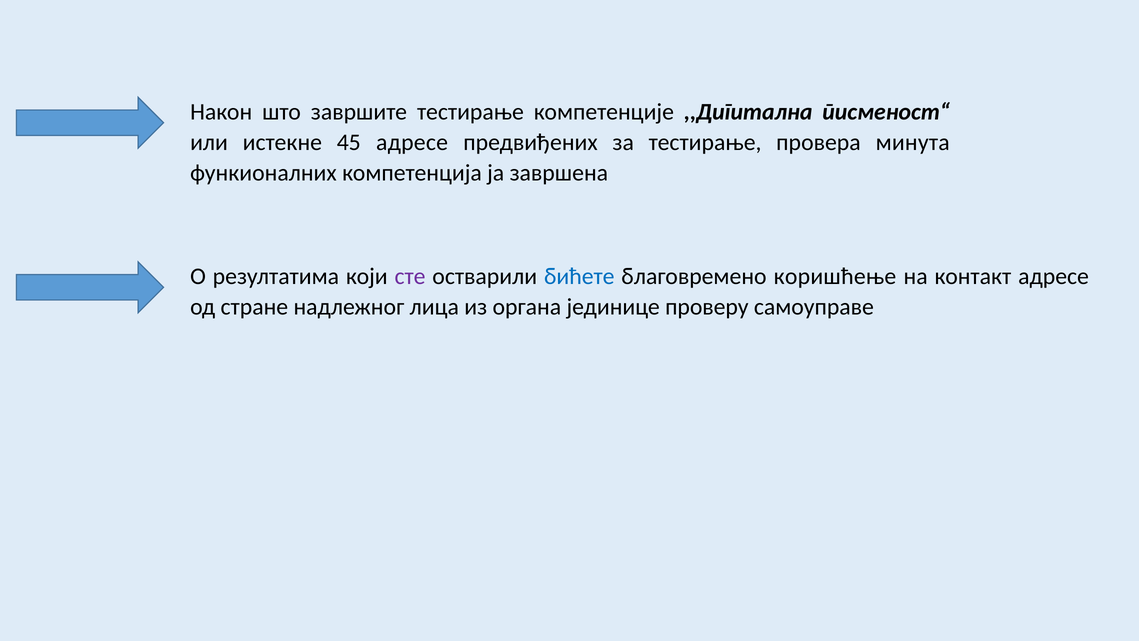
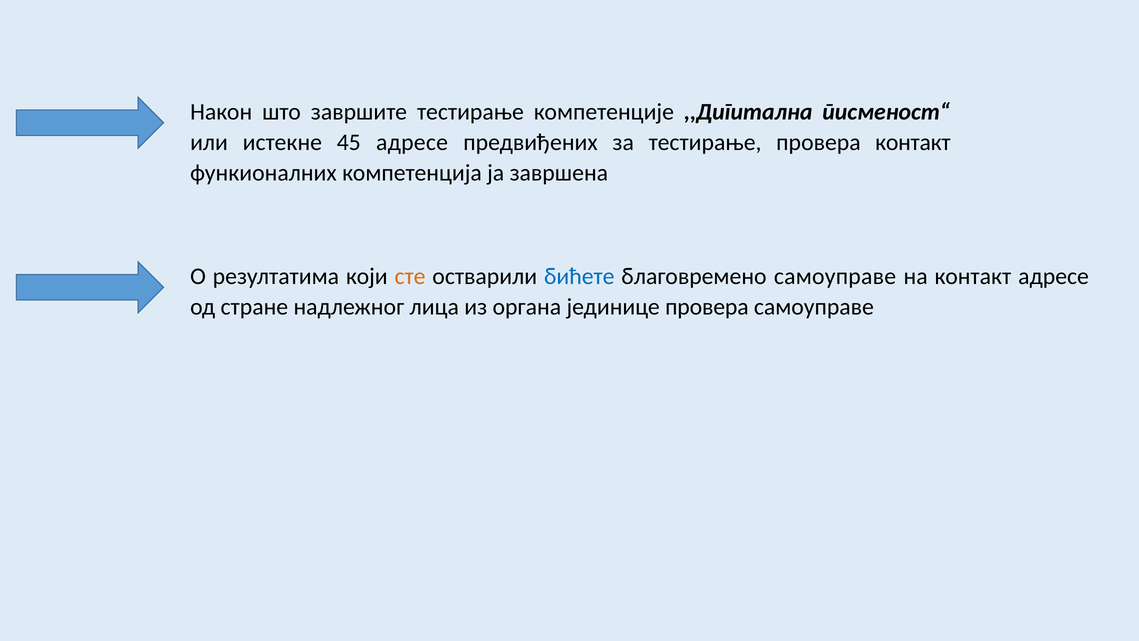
провера минута: минута -> контакт (913, 142)
сте colour: purple -> orange (410, 277)
благовремено коришћење: коришћење -> самоуправе (835, 277)
јединице проверу: проверу -> провера (707, 307)
